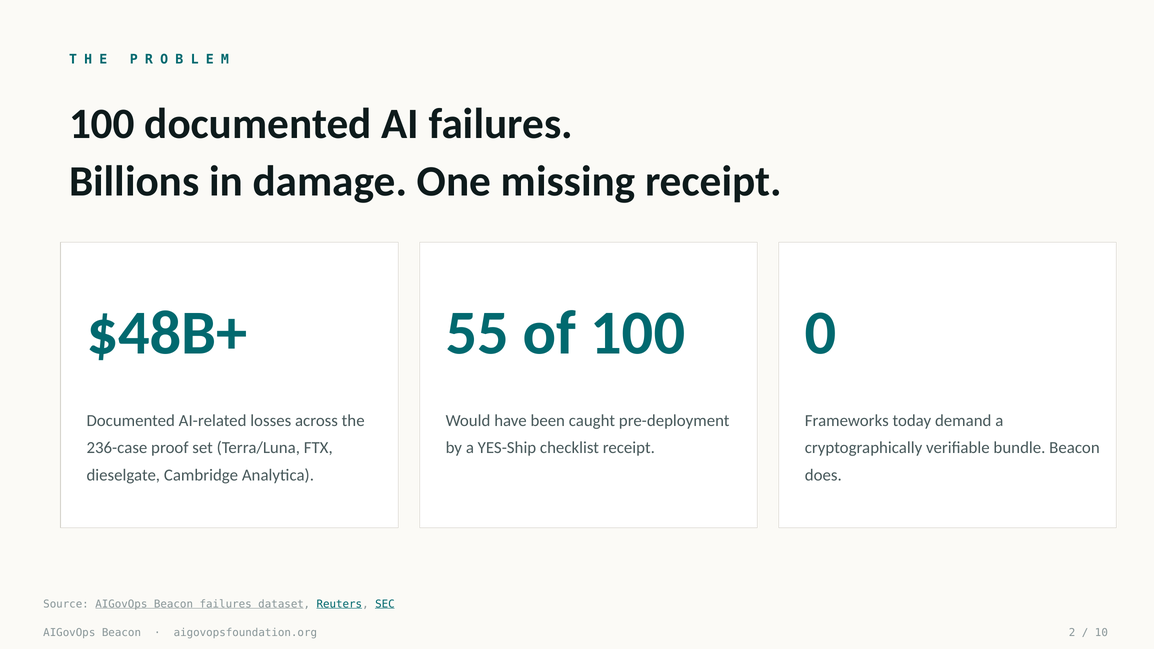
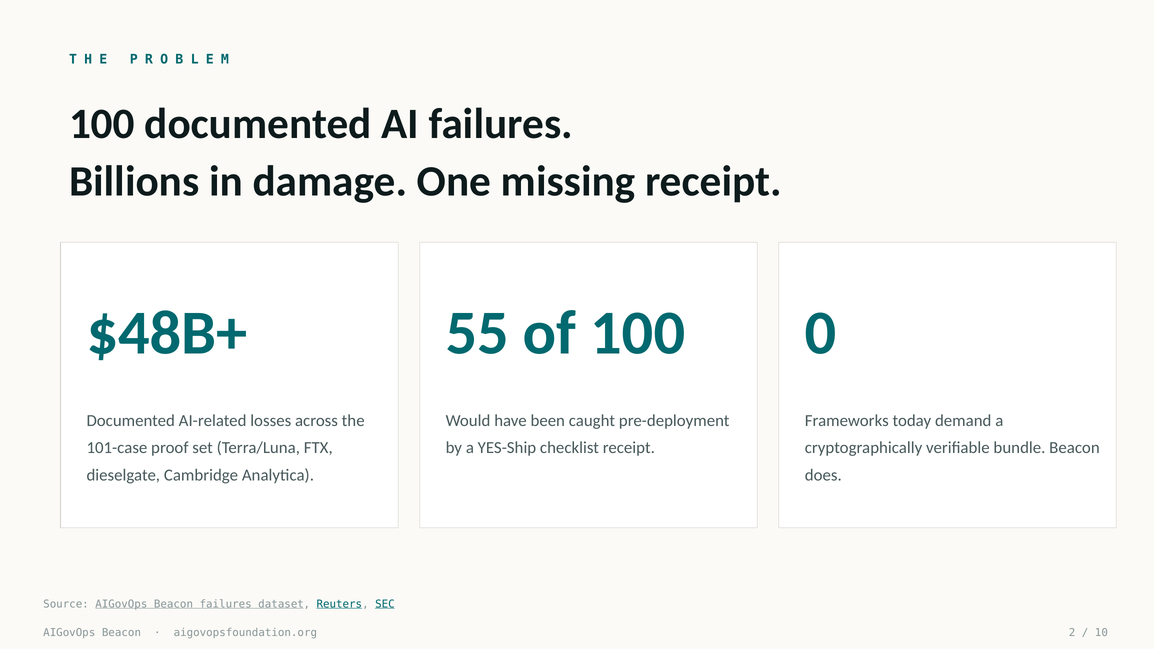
236-case: 236-case -> 101-case (117, 448)
